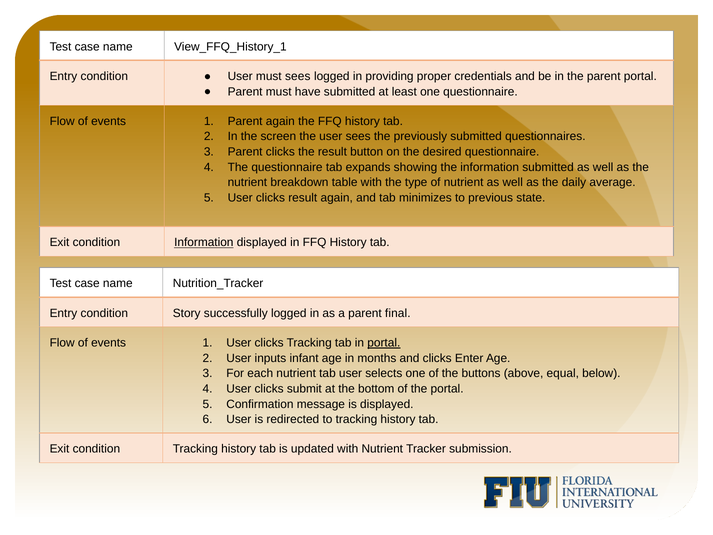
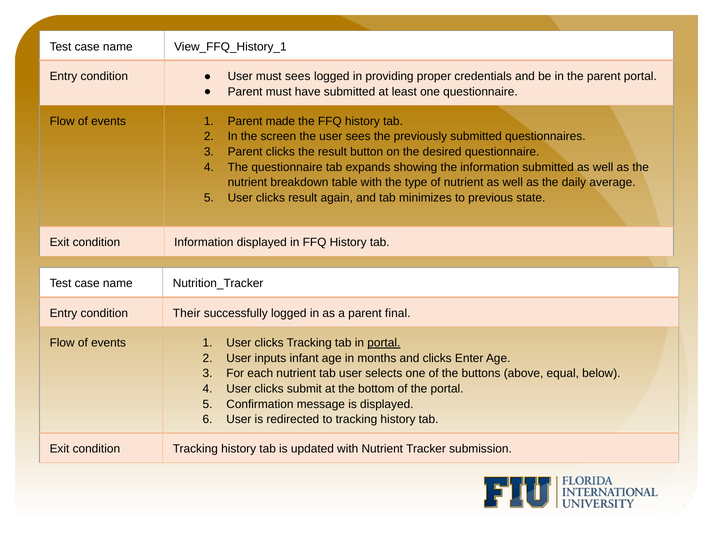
Parent again: again -> made (280, 121)
Information underline: present -> none (204, 242)
Story: Story -> Their (187, 313)
